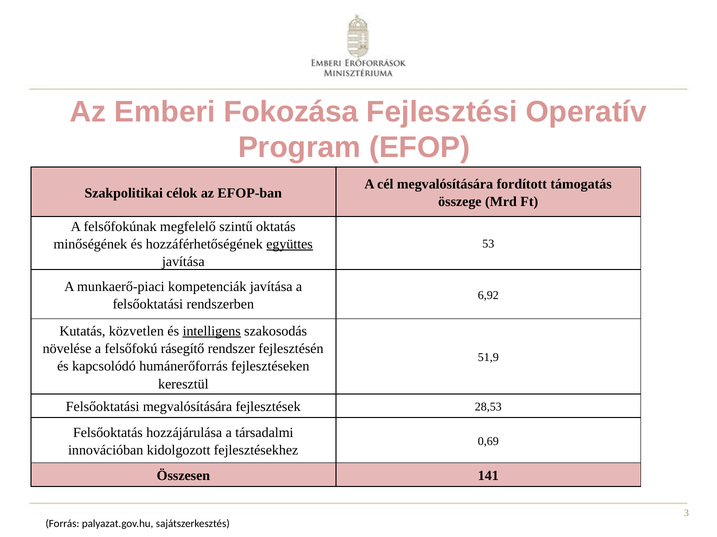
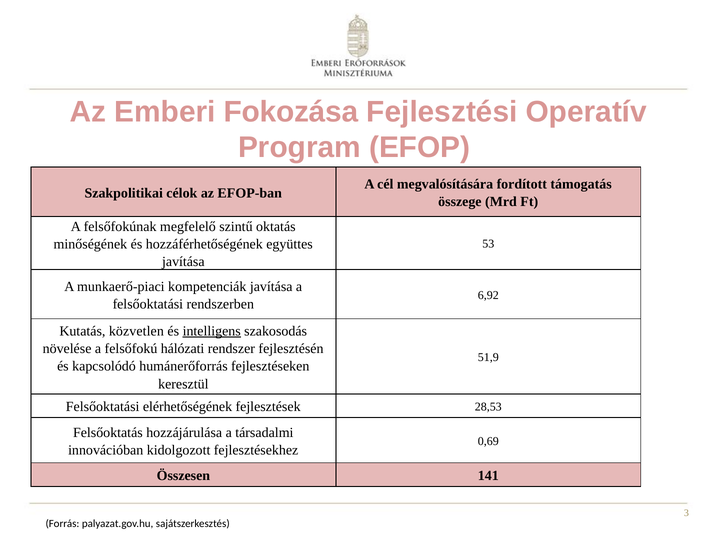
együttes underline: present -> none (290, 244)
rásegítő: rásegítő -> hálózati (183, 349)
Felsőoktatási megvalósítására: megvalósítására -> elérhetőségének (188, 407)
